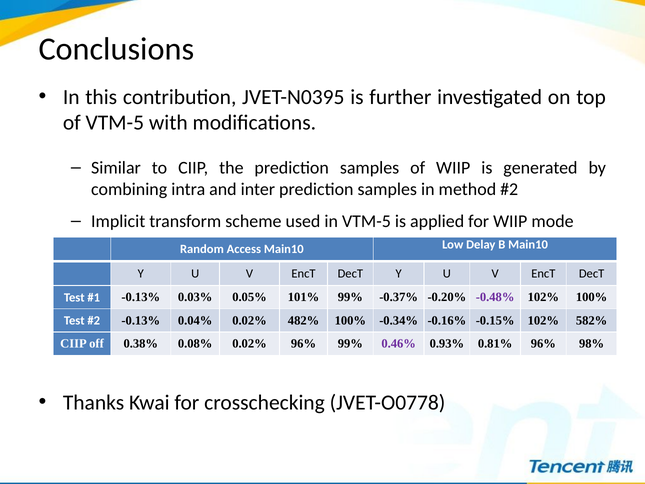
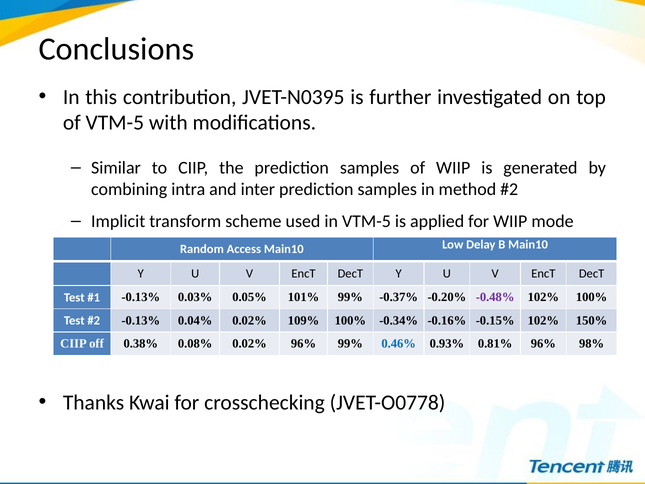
482%: 482% -> 109% (304, 320)
582%: 582% -> 150% (592, 320)
0.46% colour: purple -> blue (399, 344)
